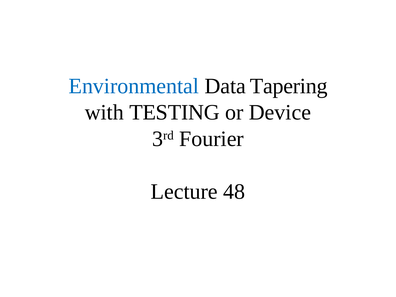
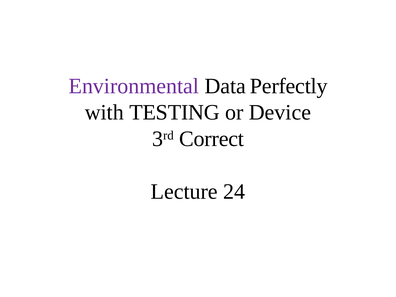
Environmental colour: blue -> purple (134, 86)
Tapering: Tapering -> Perfectly (289, 86)
Fourier: Fourier -> Correct (212, 139)
48: 48 -> 24 (234, 192)
